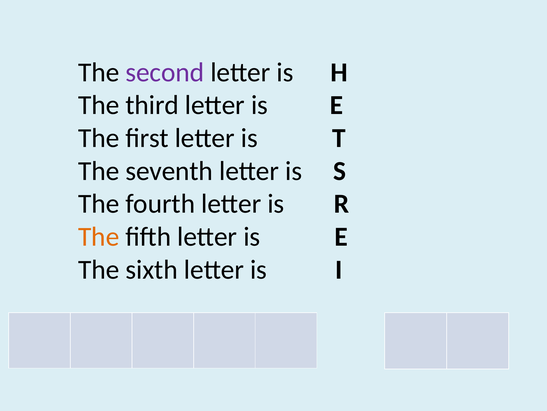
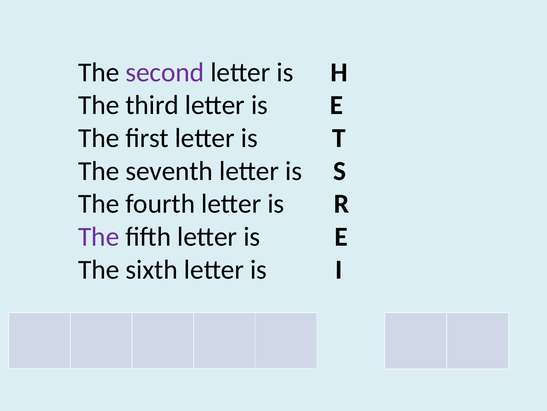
The colour: orange -> purple (99, 236)
